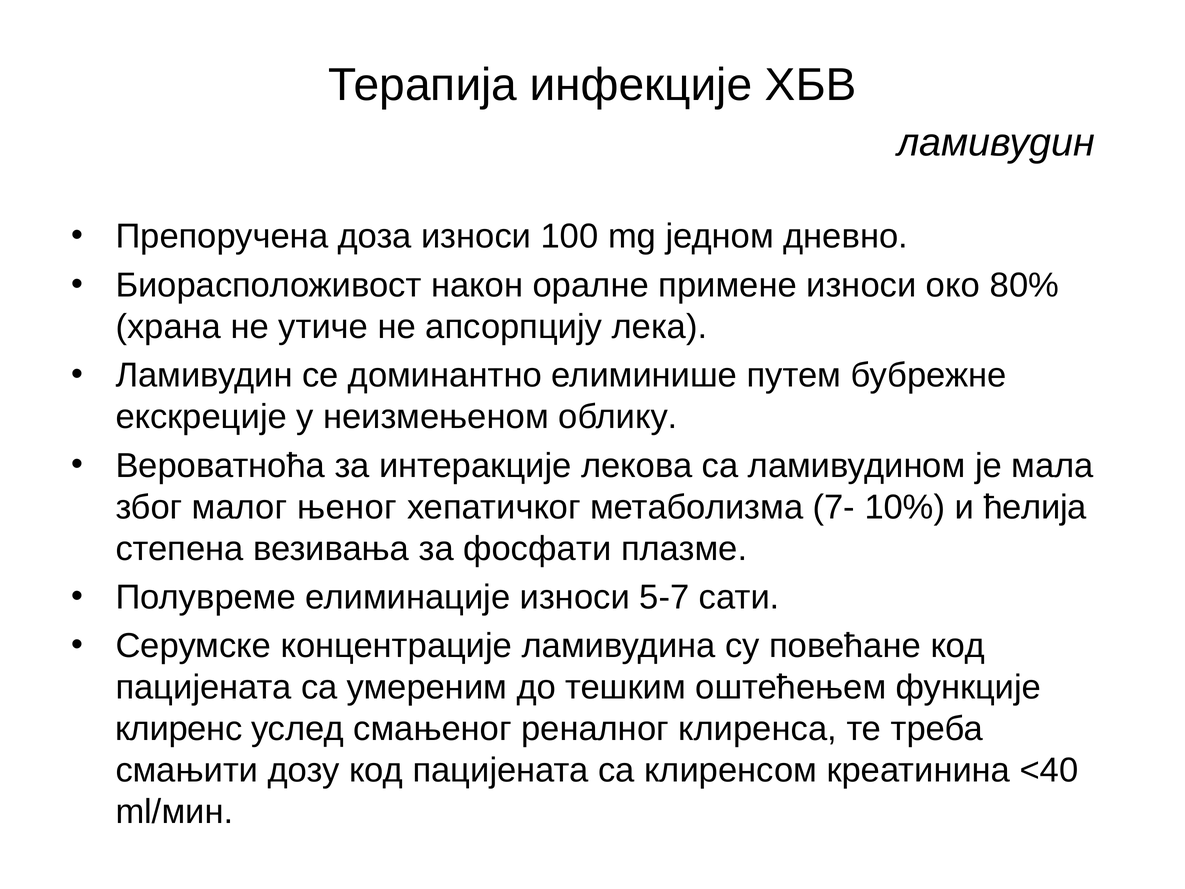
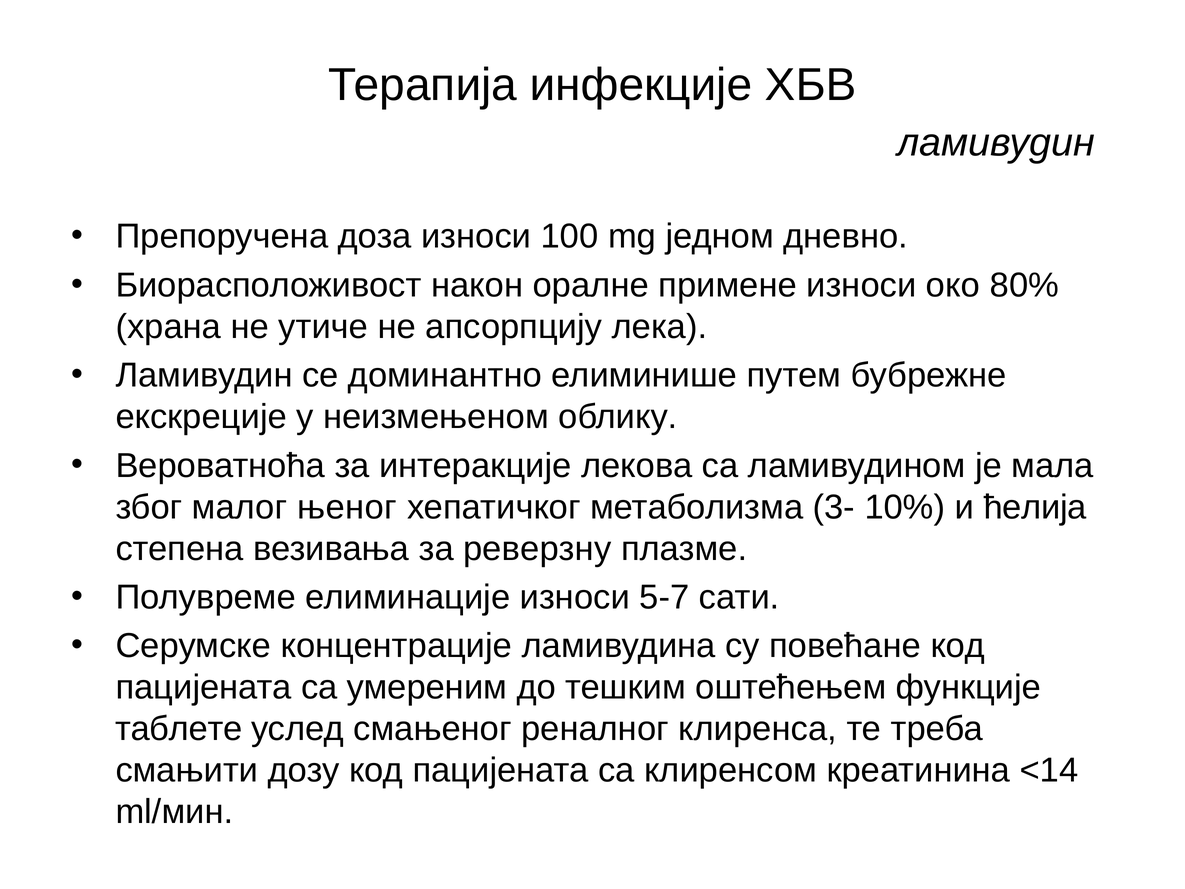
7-: 7- -> 3- (834, 507)
фосфати: фосфати -> реверзну (537, 548)
клиренс: клиренс -> таблете (179, 729)
<40: <40 -> <14 (1049, 770)
